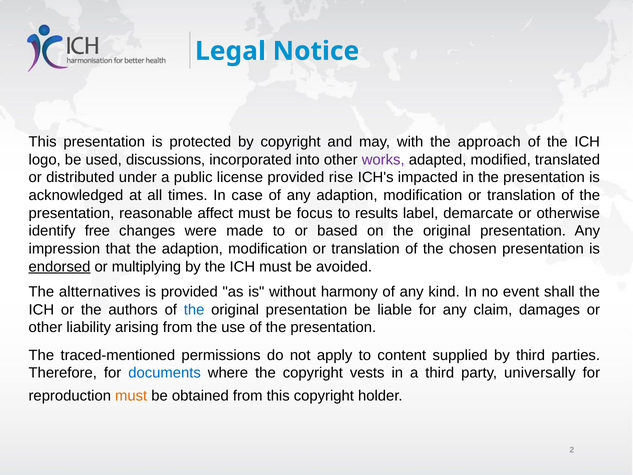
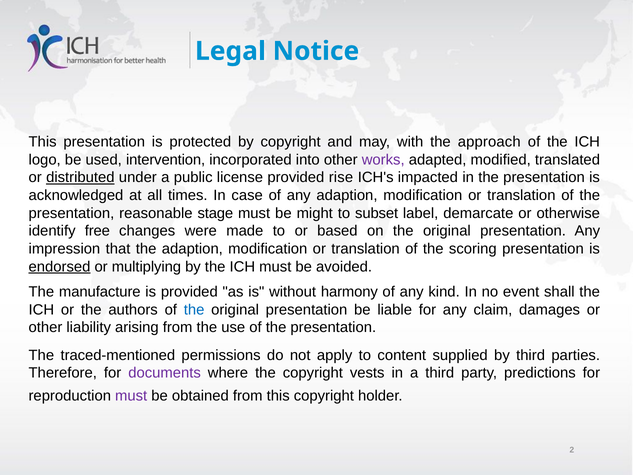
discussions: discussions -> intervention (166, 160)
distributed underline: none -> present (80, 177)
affect: affect -> stage (215, 213)
focus: focus -> might (315, 213)
results: results -> subset (377, 213)
chosen: chosen -> scoring (473, 249)
altternatives: altternatives -> manufacture (100, 292)
documents colour: blue -> purple (165, 373)
universally: universally -> predictions (540, 373)
must colour: orange -> purple (131, 396)
